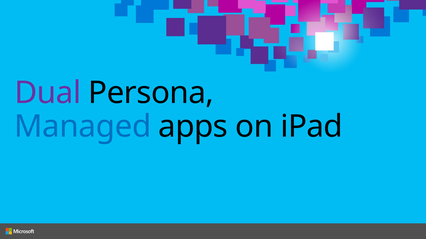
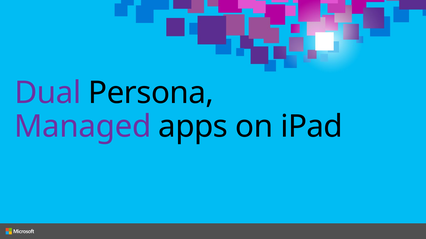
Managed colour: blue -> purple (83, 127)
